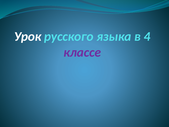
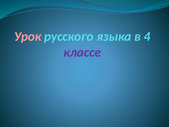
Урок colour: white -> pink (28, 36)
